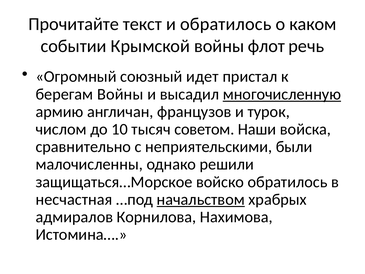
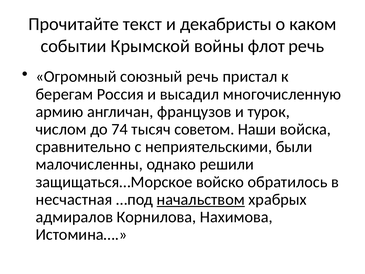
и обратилось: обратилось -> декабристы (226, 24)
союзный идет: идет -> речь (202, 77)
берегам Войны: Войны -> Россия (120, 94)
многочисленную underline: present -> none (282, 94)
10: 10 -> 74 (120, 129)
